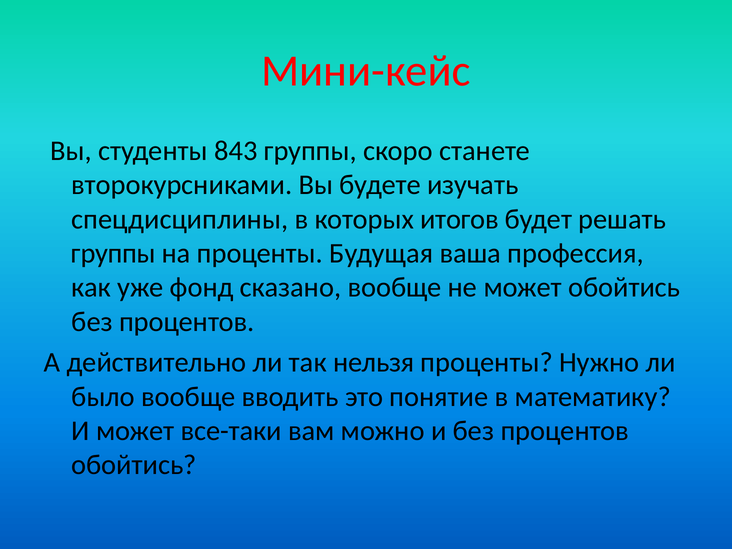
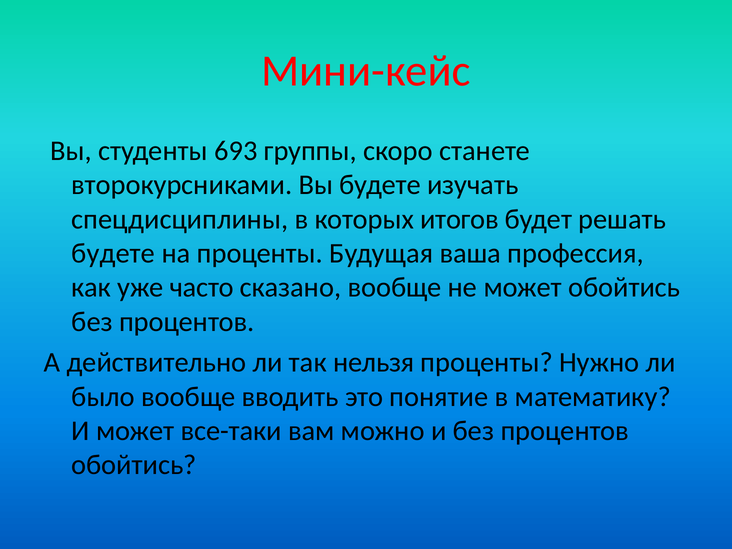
843: 843 -> 693 (236, 151)
группы: группы -> будете (113, 253)
фонд: фонд -> часто (202, 288)
